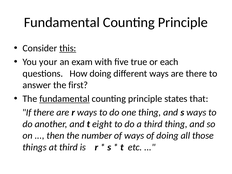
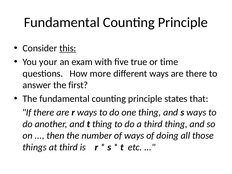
each: each -> time (169, 62)
How doing: doing -> more (100, 73)
fundamental underline: present -> none (64, 99)
t eight: eight -> thing (102, 124)
